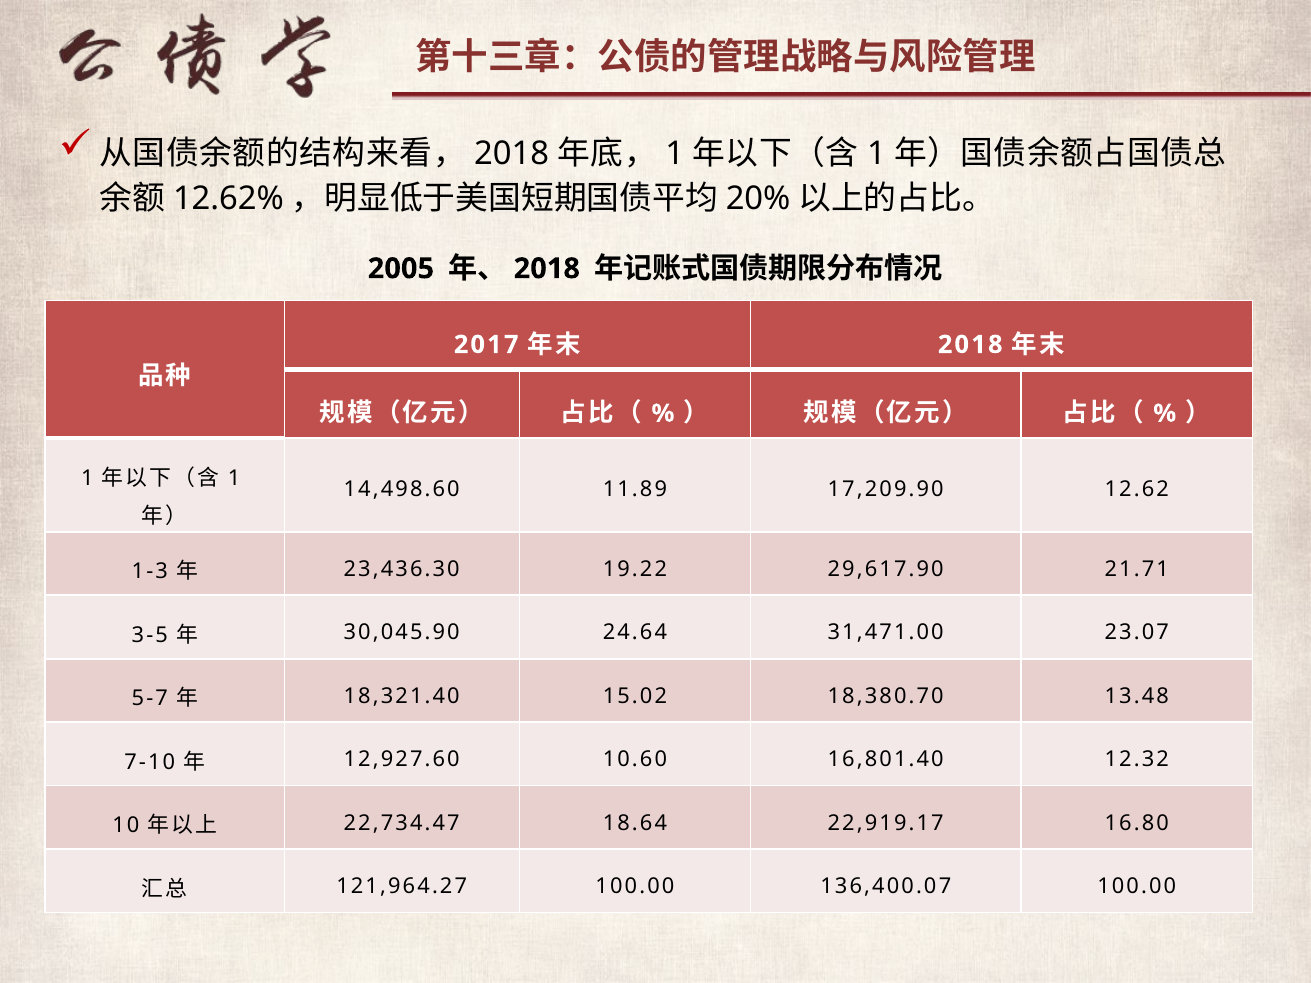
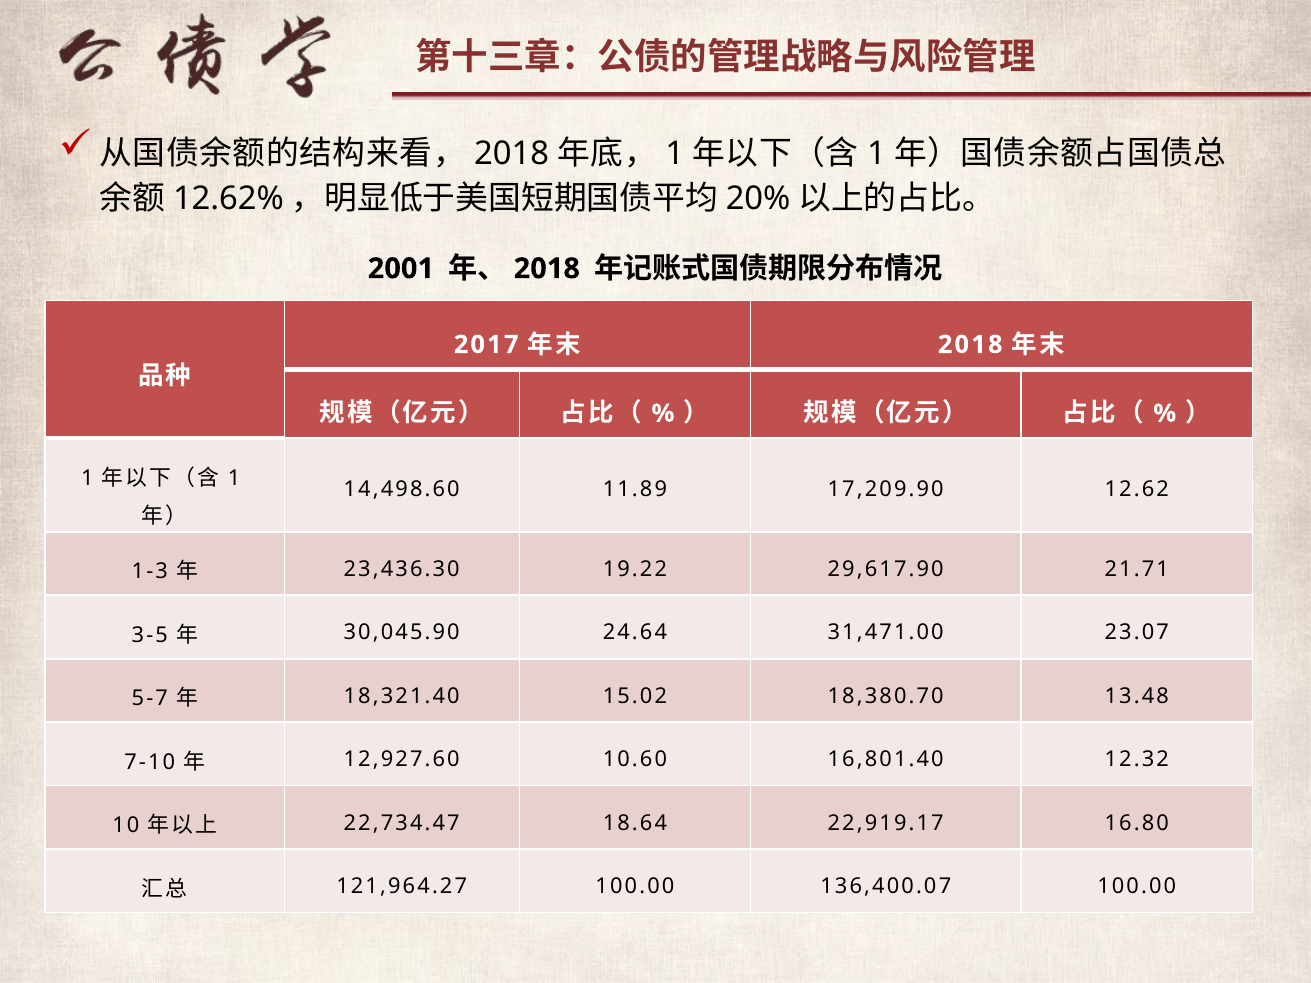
2005: 2005 -> 2001 (401, 269)
